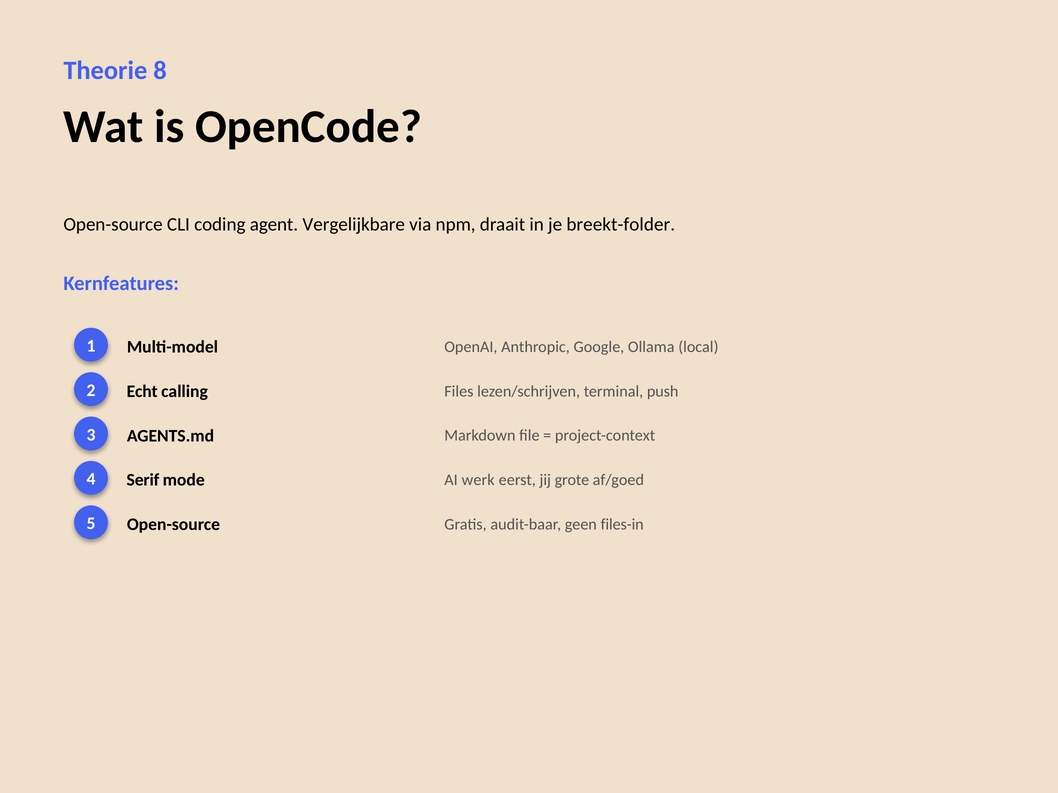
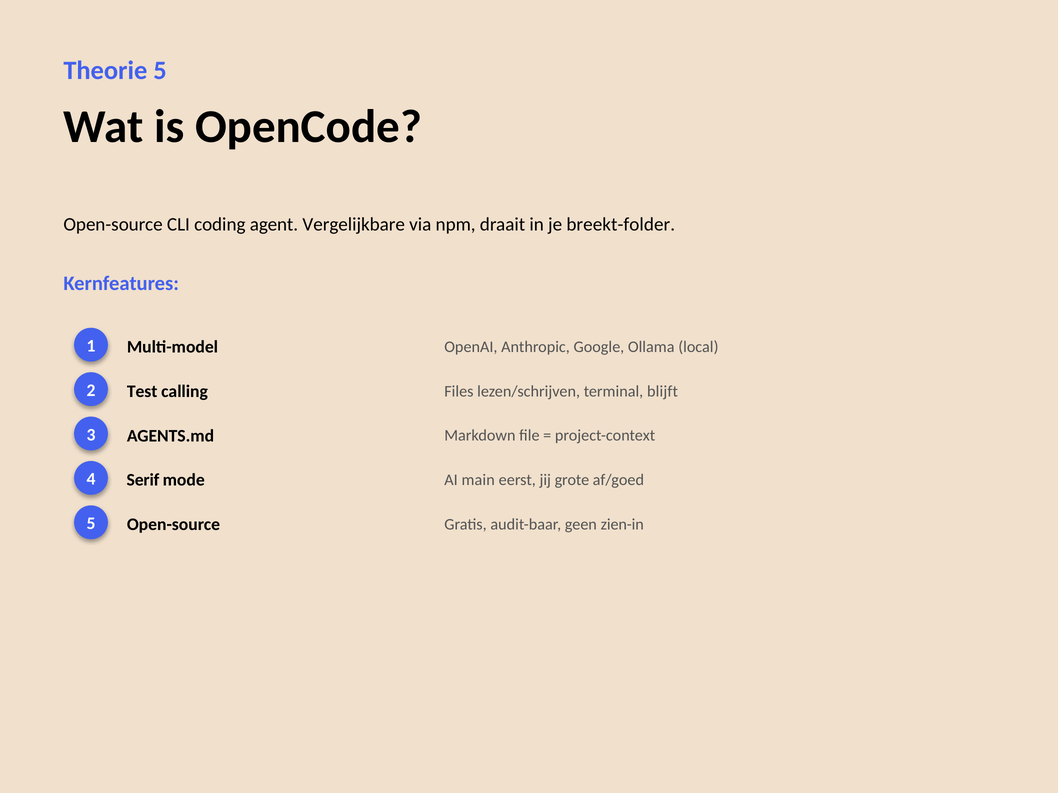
Theorie 8: 8 -> 5 (160, 71)
Echt: Echt -> Test (142, 392)
push: push -> blijft (663, 392)
werk: werk -> main (478, 480)
files-in: files-in -> zien-in (622, 525)
